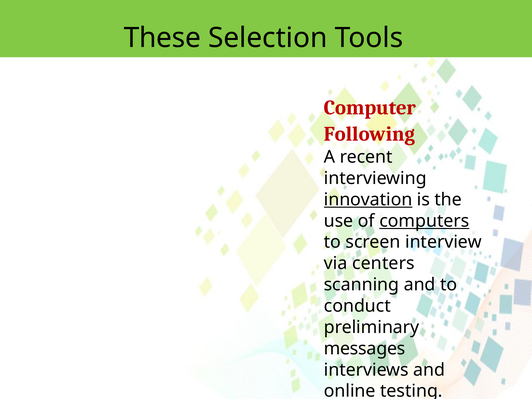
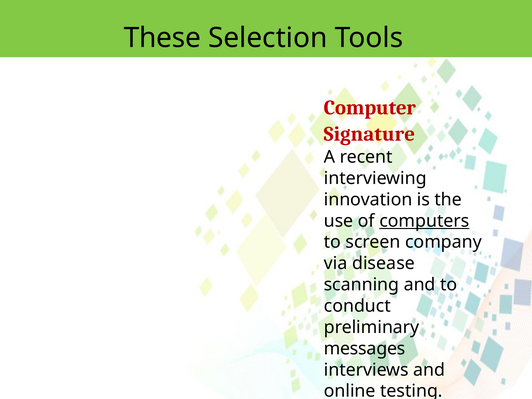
Following: Following -> Signature (369, 134)
innovation underline: present -> none (368, 200)
interview: interview -> company (443, 242)
centers: centers -> disease (383, 263)
